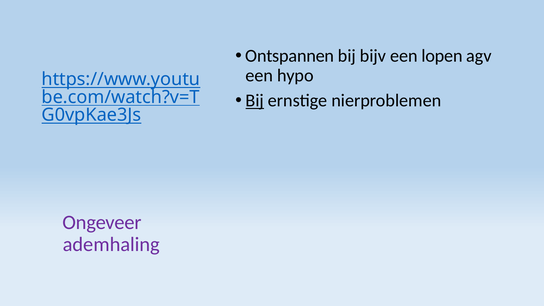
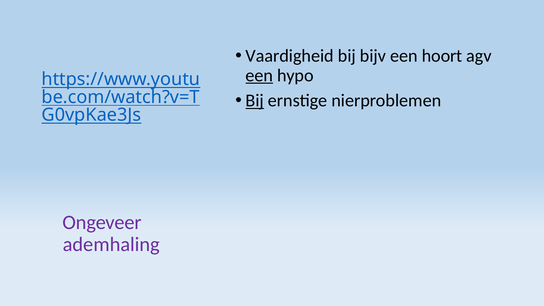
Ontspannen: Ontspannen -> Vaardigheid (290, 56)
lopen: lopen -> hoort (442, 56)
een underline: none -> present (259, 75)
